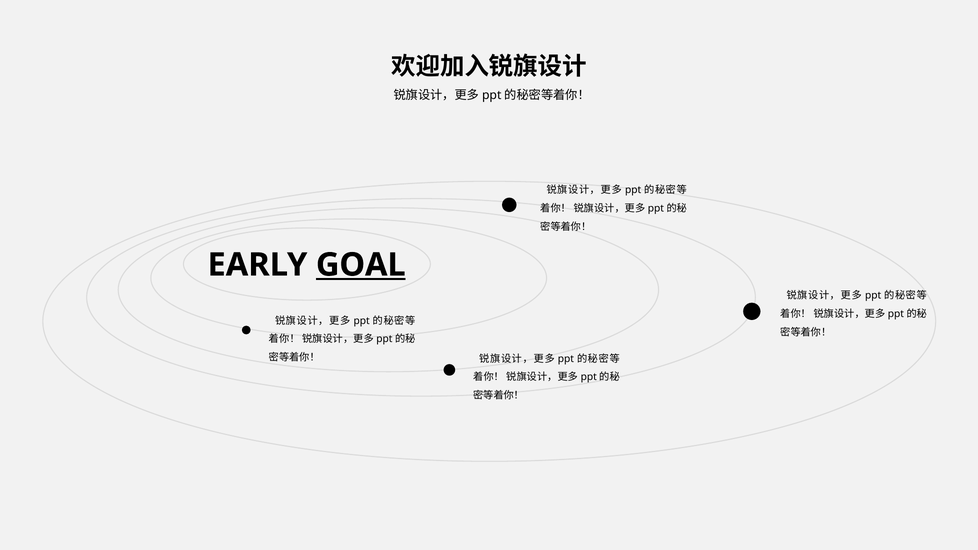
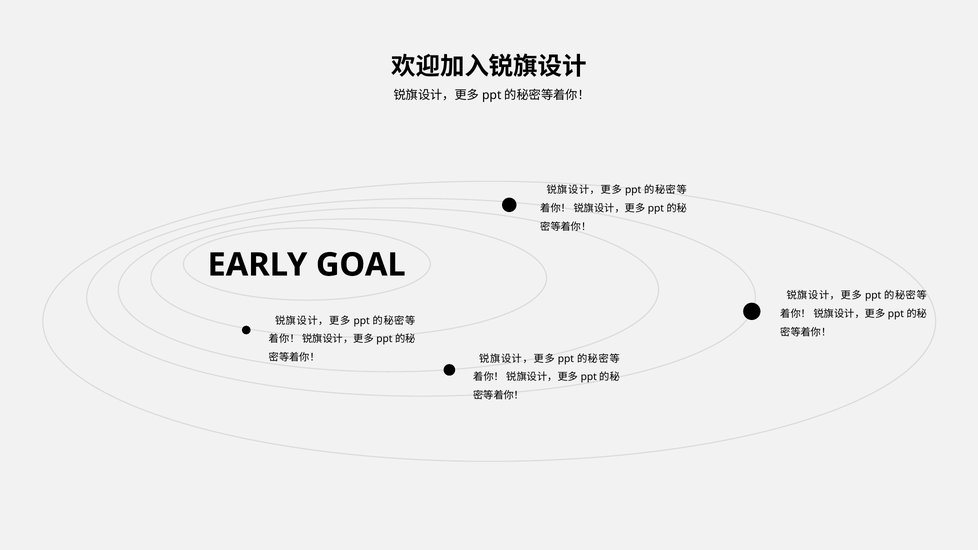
GOAL underline: present -> none (361, 265)
